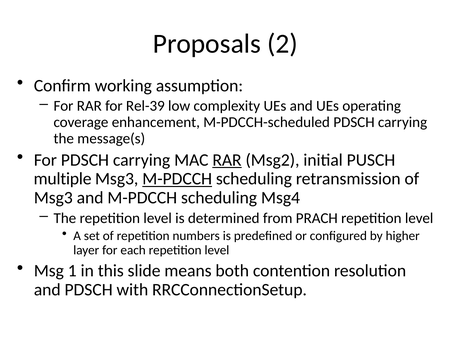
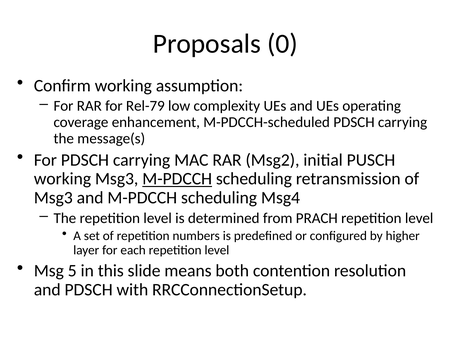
2: 2 -> 0 (282, 44)
Rel-39: Rel-39 -> Rel-79 (145, 106)
RAR underline: present -> none (227, 160)
multiple: multiple -> working (62, 179)
1: 1 -> 5 (72, 271)
